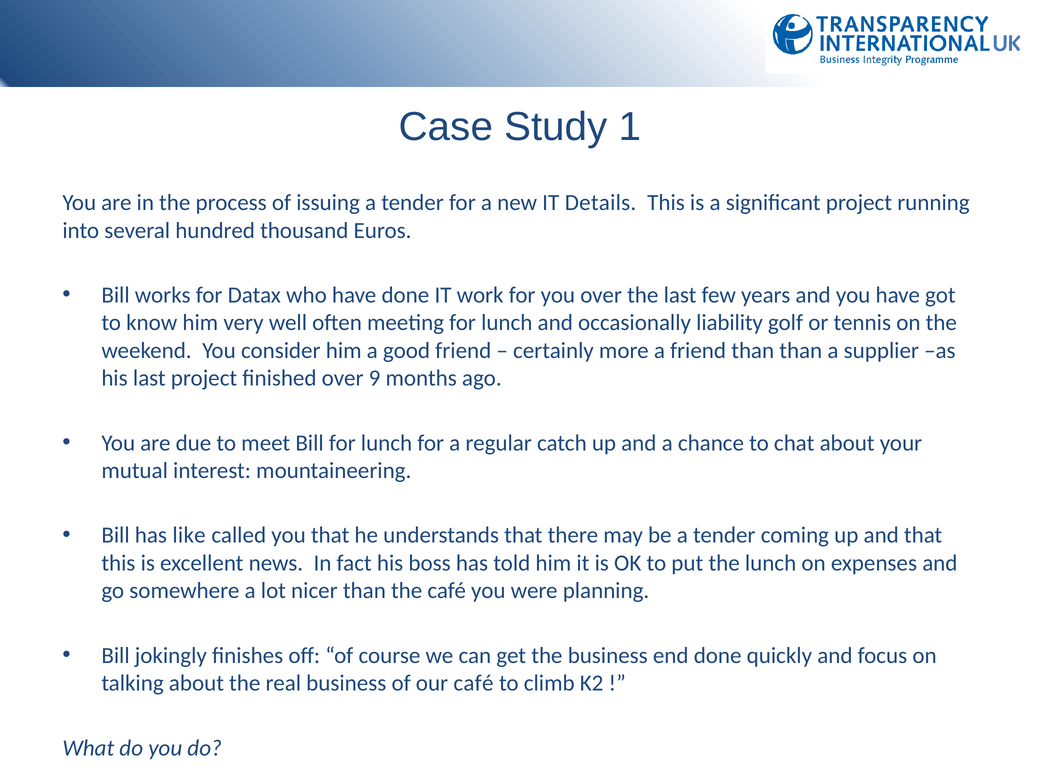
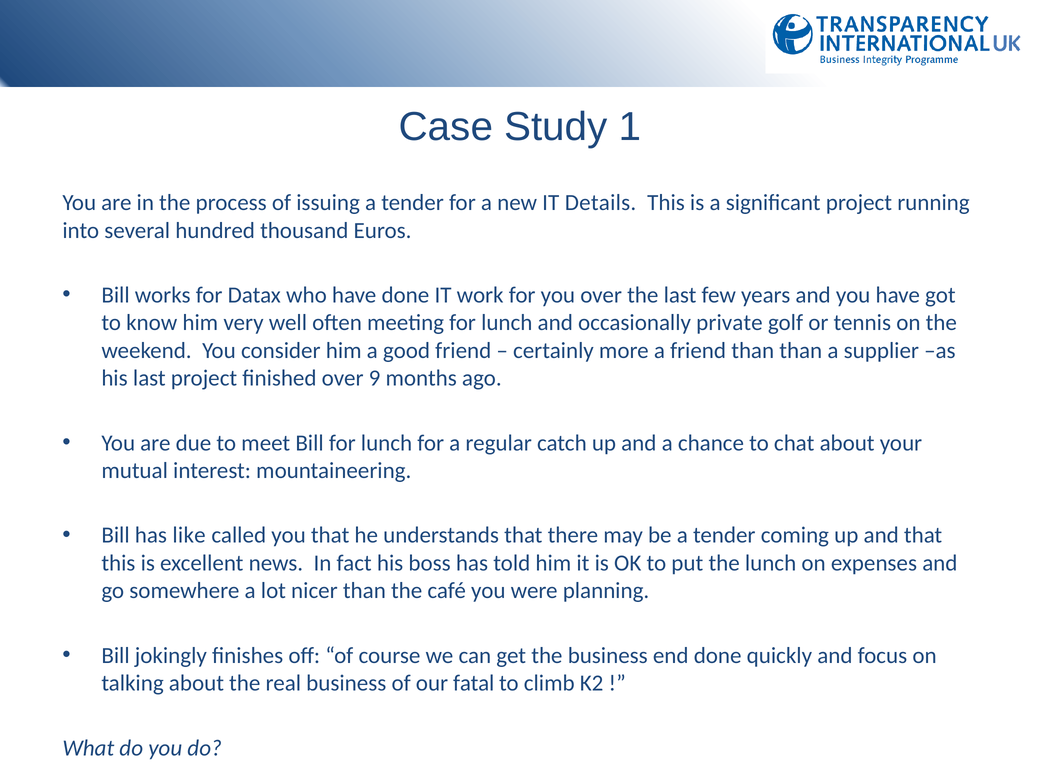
liability: liability -> private (729, 323)
our café: café -> fatal (474, 683)
